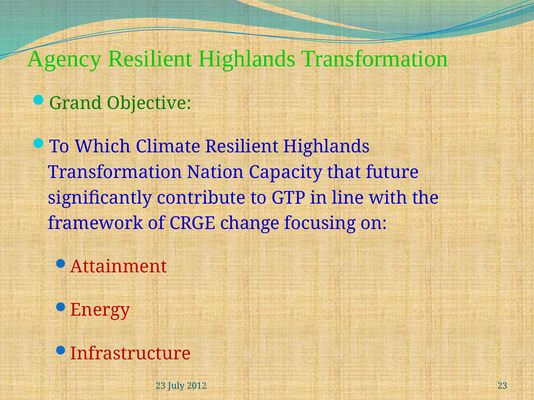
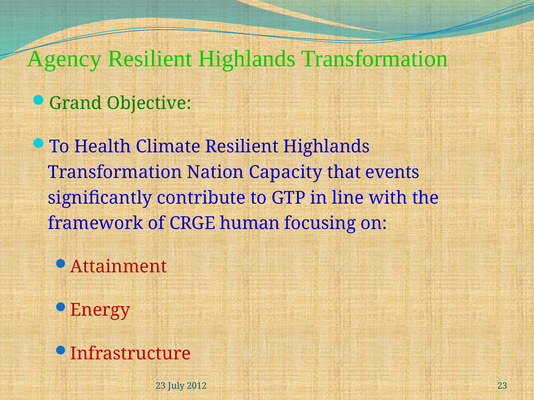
Which: Which -> Health (103, 147)
future: future -> events (392, 172)
change: change -> human (250, 224)
